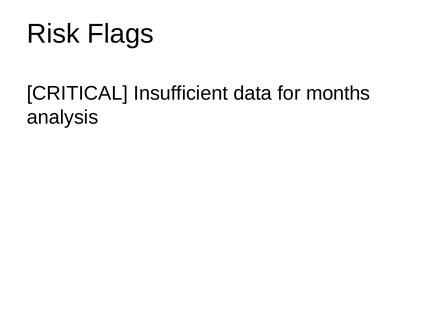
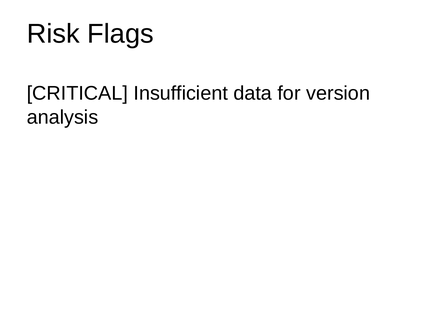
months: months -> version (338, 94)
